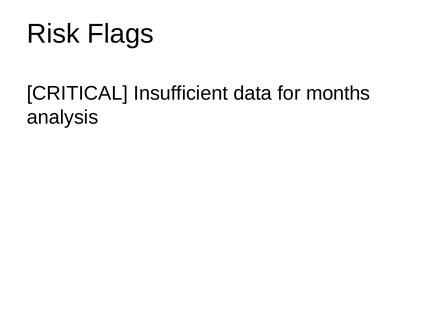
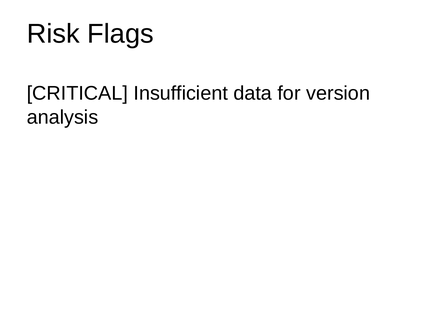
months: months -> version (338, 94)
